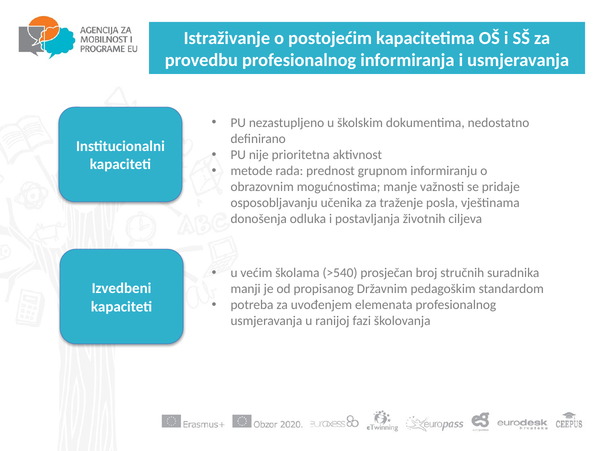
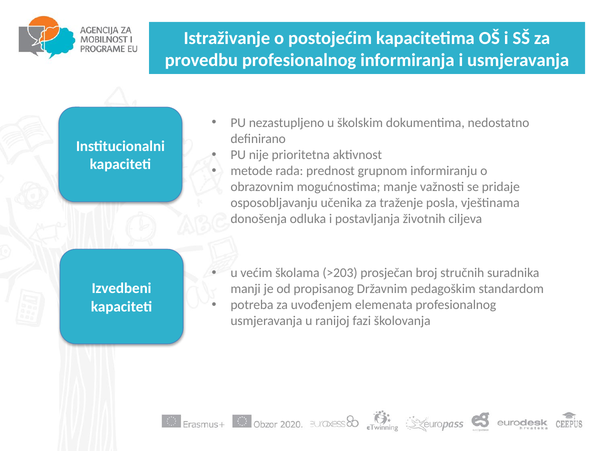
>540: >540 -> >203 (340, 273)
